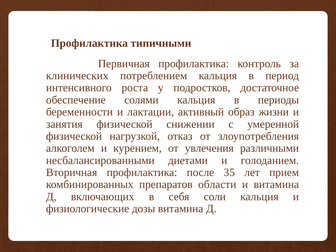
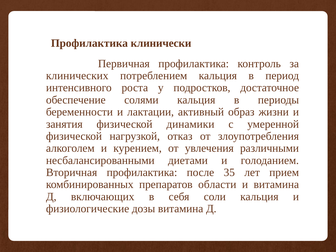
типичными: типичными -> клинически (161, 43)
снижении: снижении -> динамики (190, 124)
